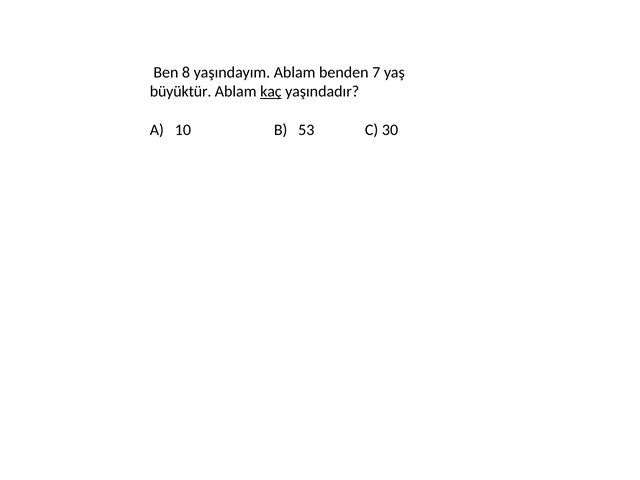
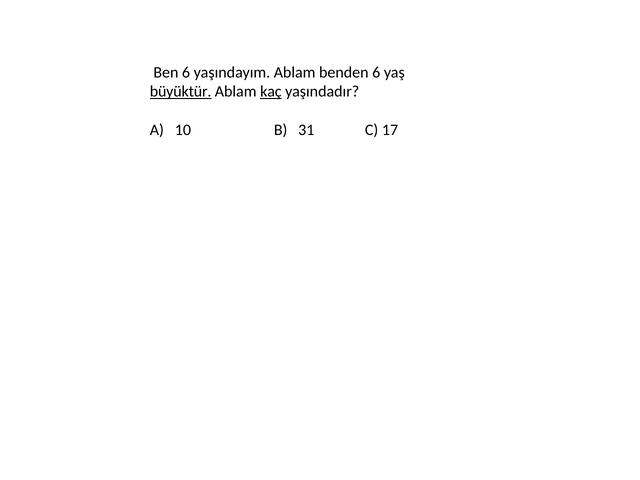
Ben 8: 8 -> 6 (186, 72)
benden 7: 7 -> 6 (376, 72)
büyüktür underline: none -> present (181, 92)
53: 53 -> 31 (306, 130)
30: 30 -> 17 (390, 130)
